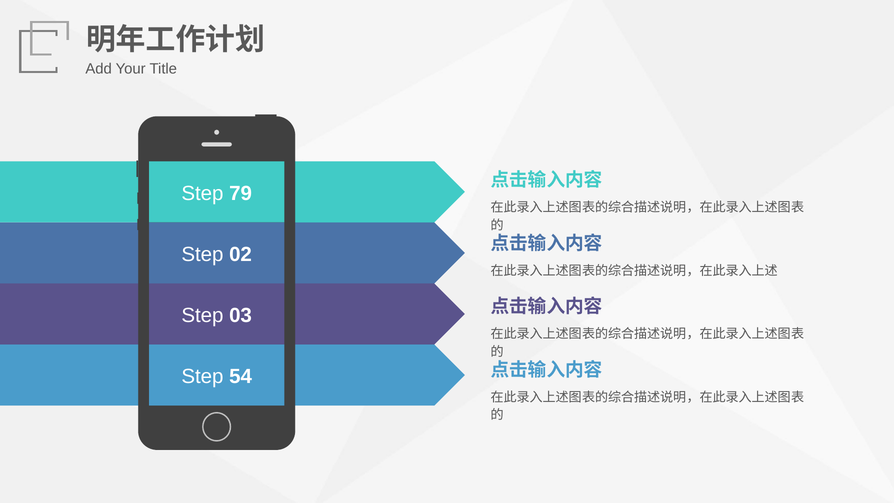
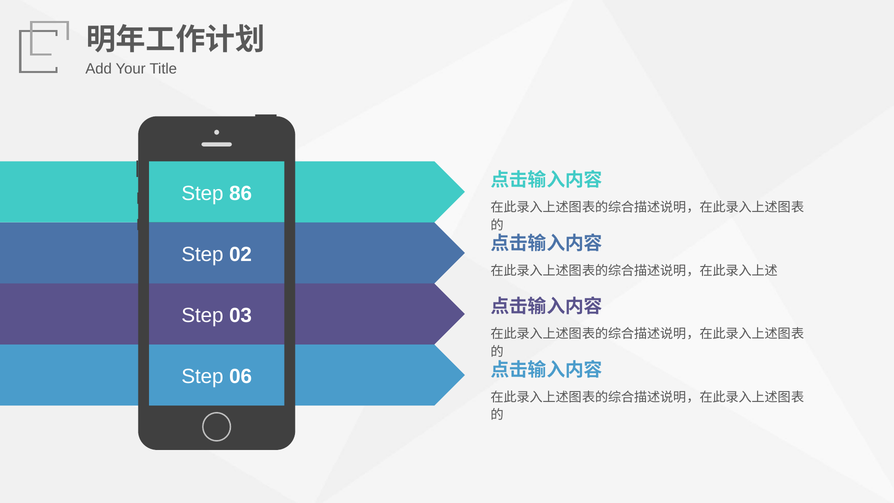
79: 79 -> 86 (241, 193)
54: 54 -> 06 (241, 376)
